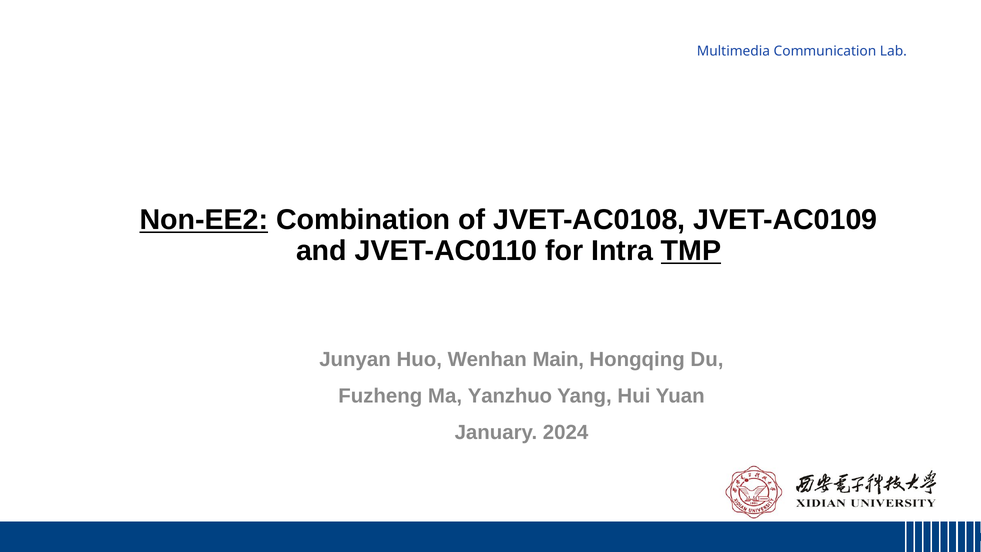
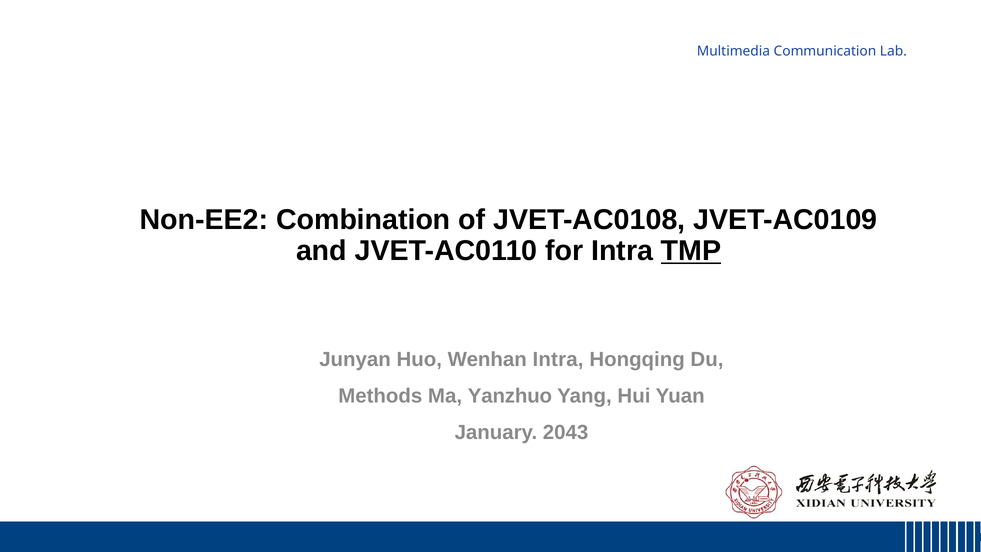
Non-EE2 underline: present -> none (204, 220)
Wenhan Main: Main -> Intra (558, 359)
Fuzheng: Fuzheng -> Methods (380, 396)
2024: 2024 -> 2043 (566, 432)
